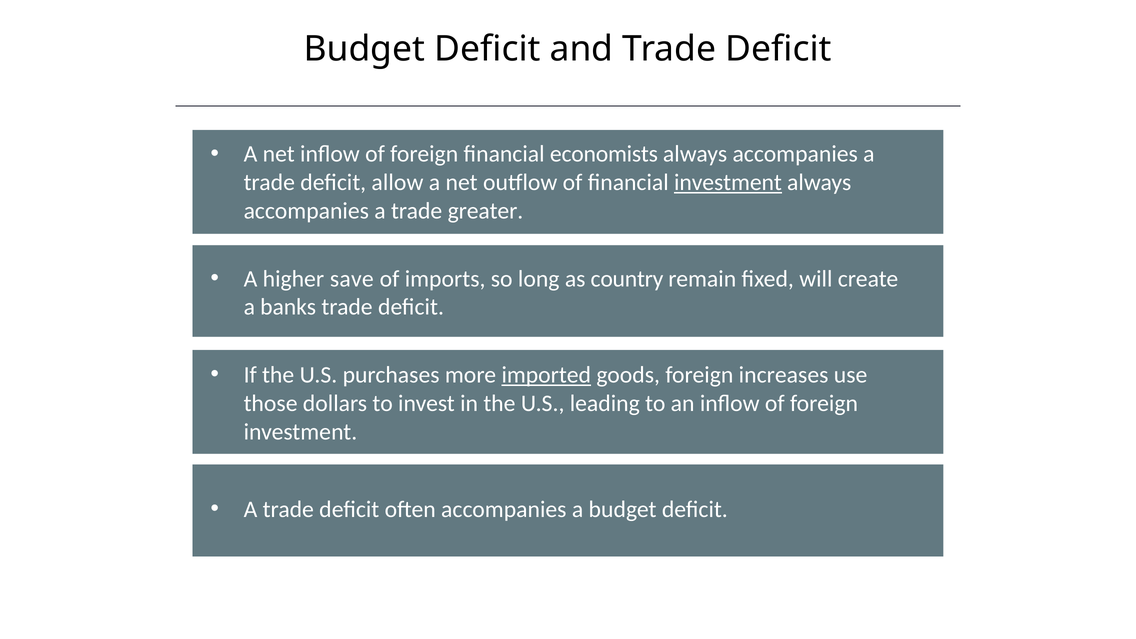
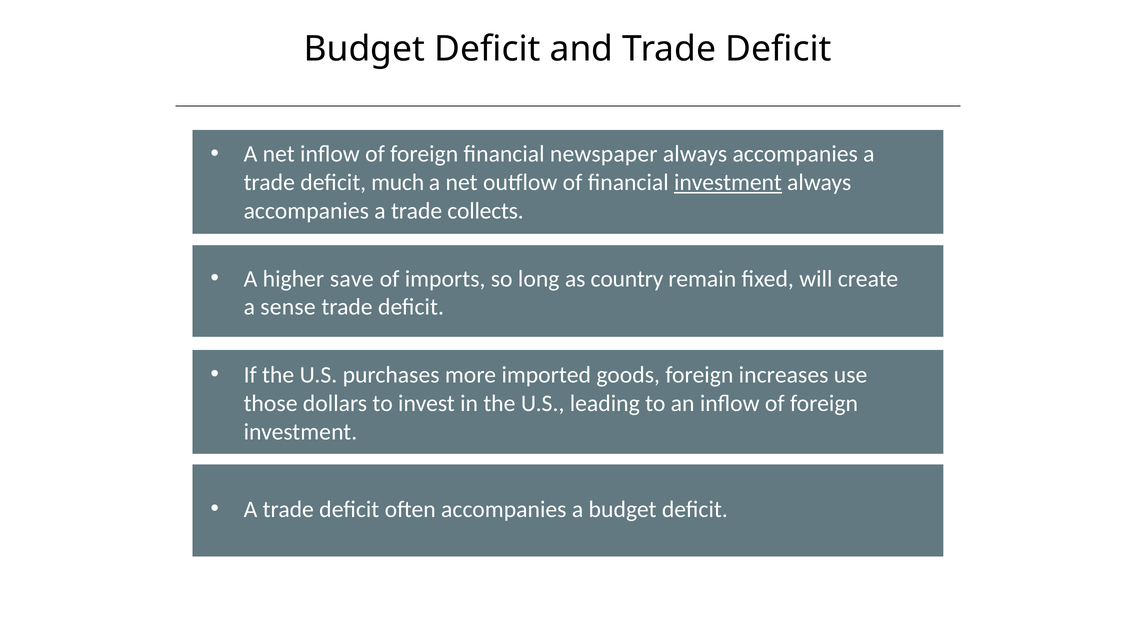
economists: economists -> newspaper (604, 154)
allow: allow -> much (398, 182)
greater: greater -> collects (486, 211)
banks: banks -> sense (288, 307)
imported underline: present -> none (546, 375)
